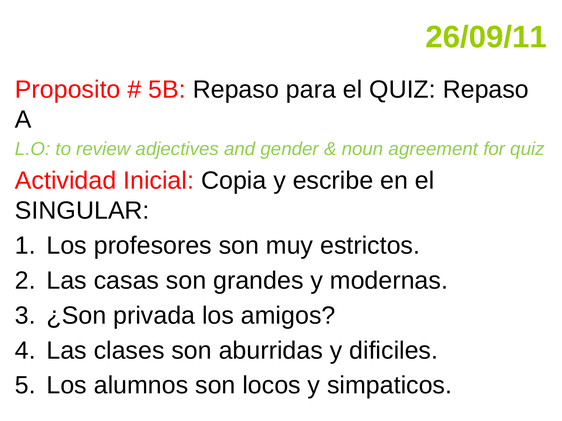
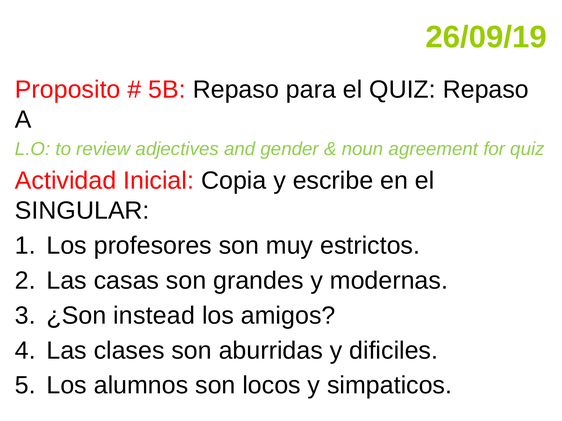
26/09/11: 26/09/11 -> 26/09/19 (486, 37)
privada: privada -> instead (154, 316)
